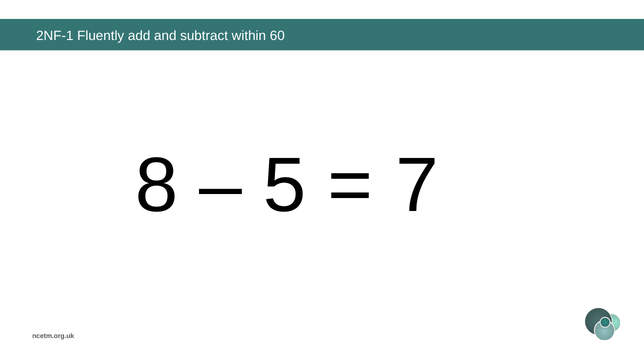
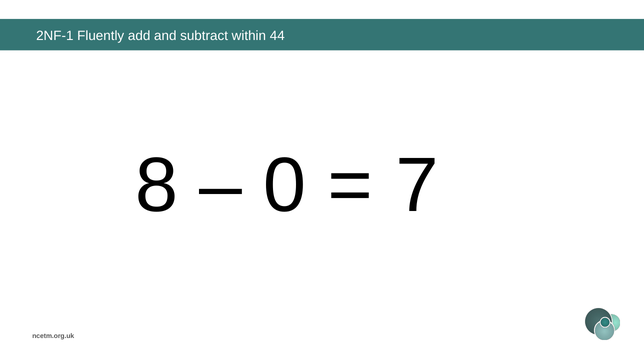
60: 60 -> 44 (277, 36)
5: 5 -> 0 (285, 186)
